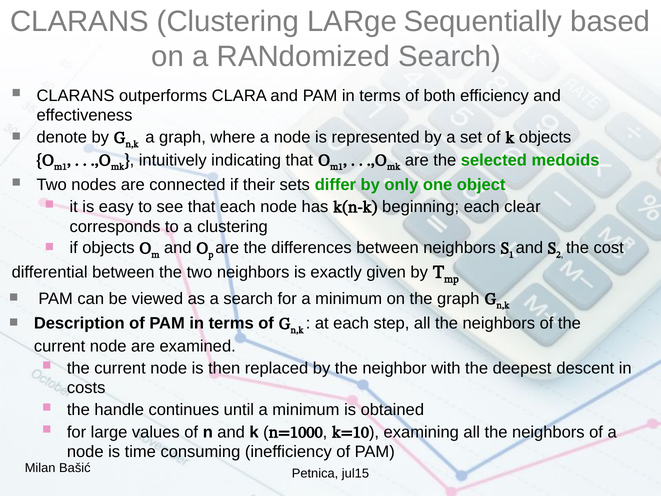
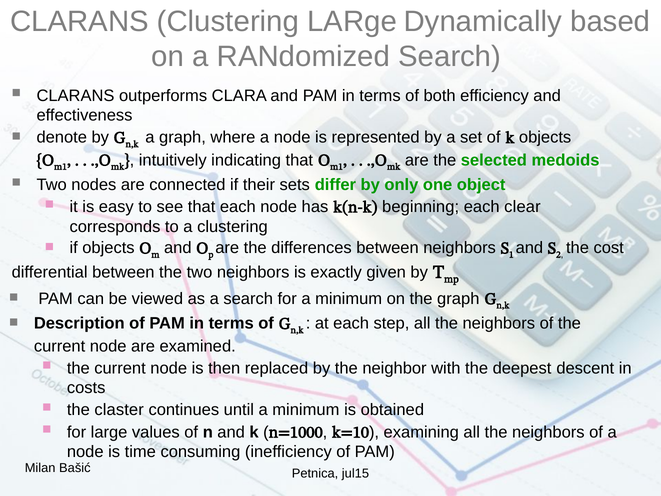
Sequentially: Sequentially -> Dynamically (483, 21)
handle: handle -> claster (119, 410)
